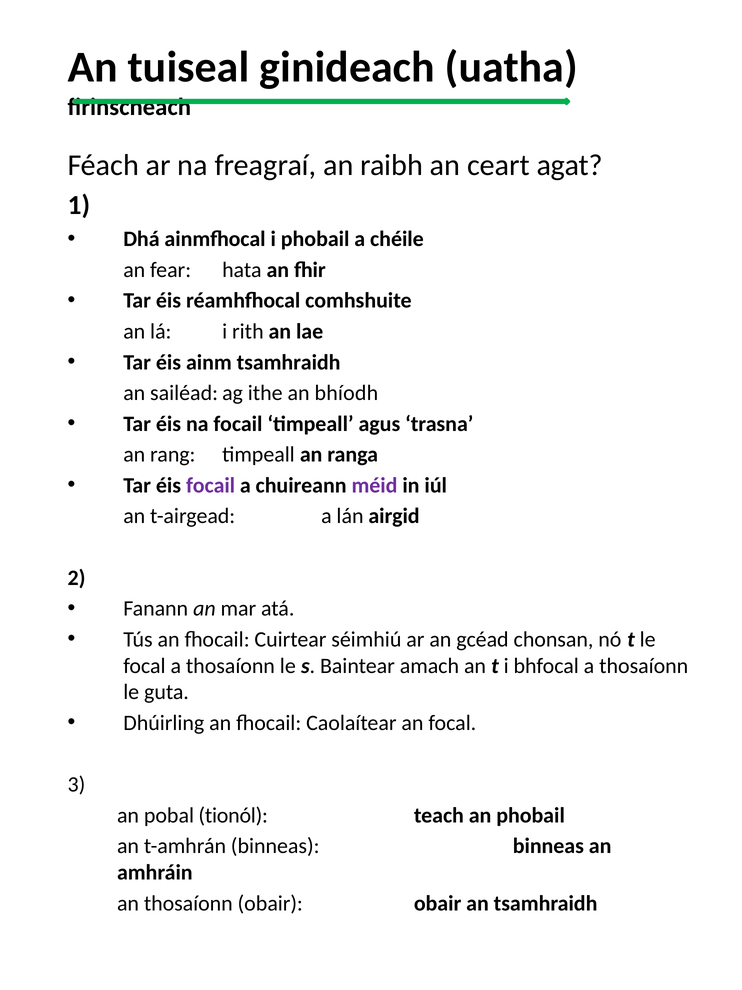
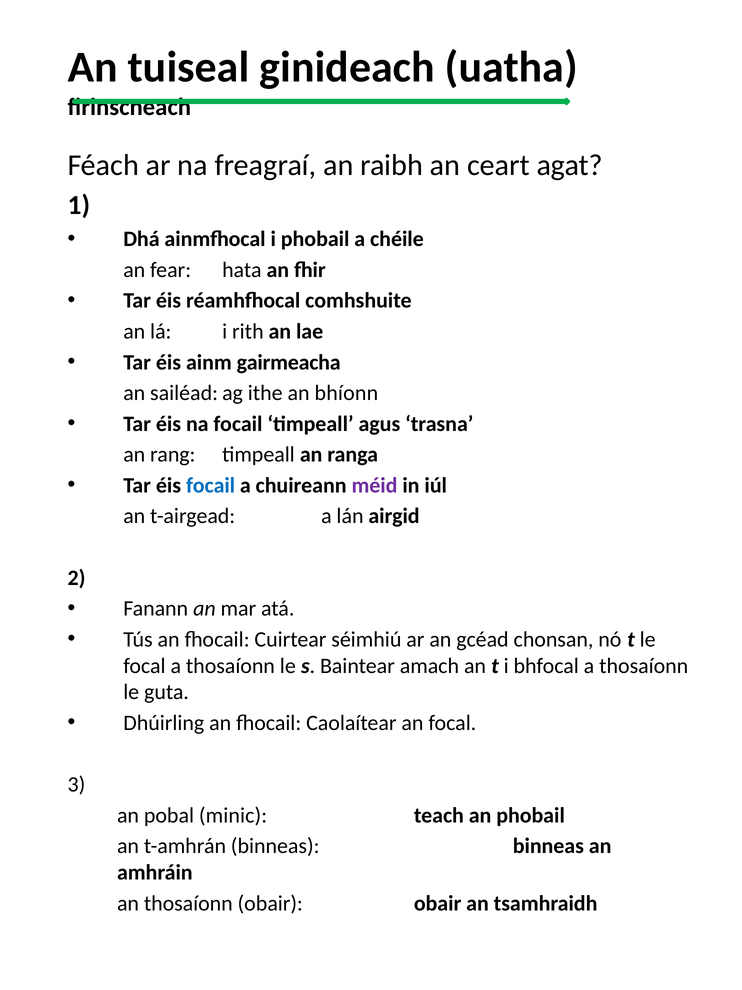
ainm tsamhraidh: tsamhraidh -> gairmeacha (289, 362)
bhíodh: bhíodh -> bhíonn (346, 393)
focail colour: purple -> blue (211, 485)
tionól: tionól -> minic (233, 815)
